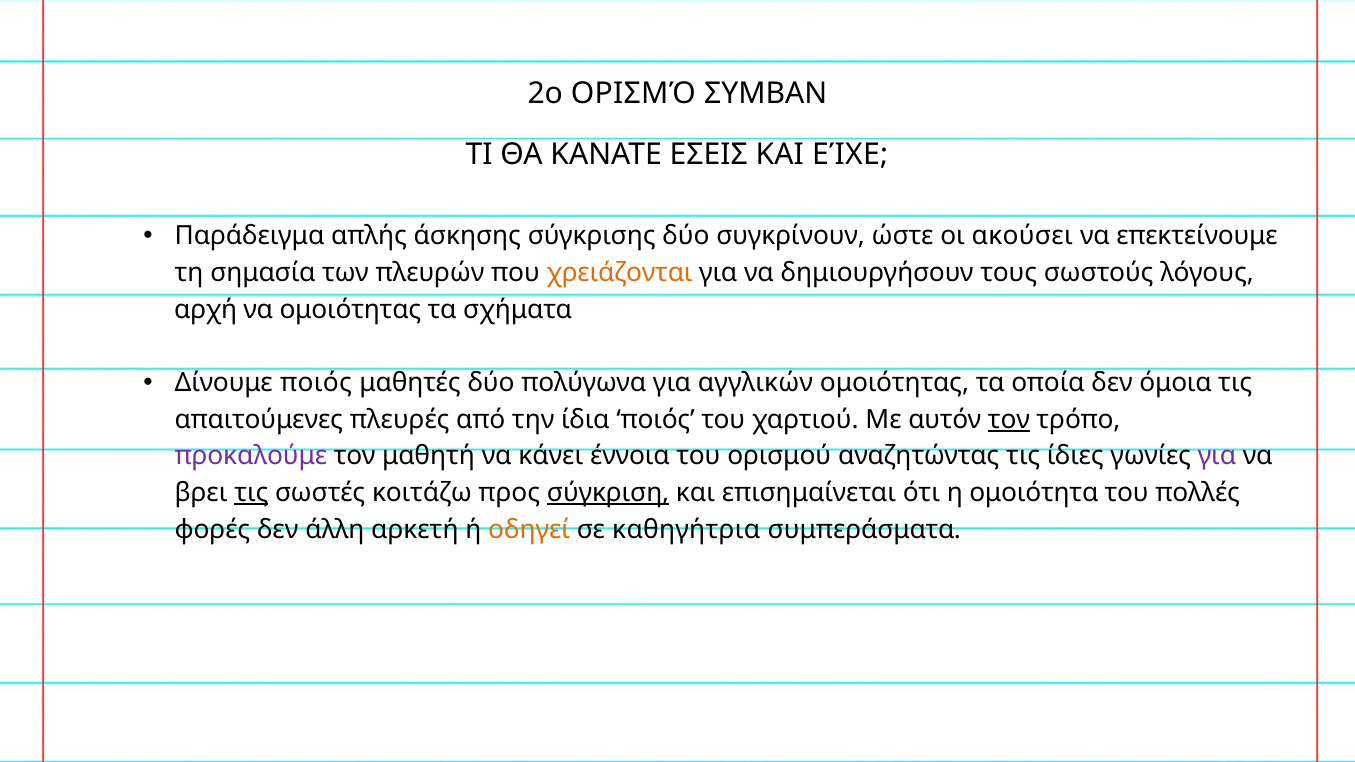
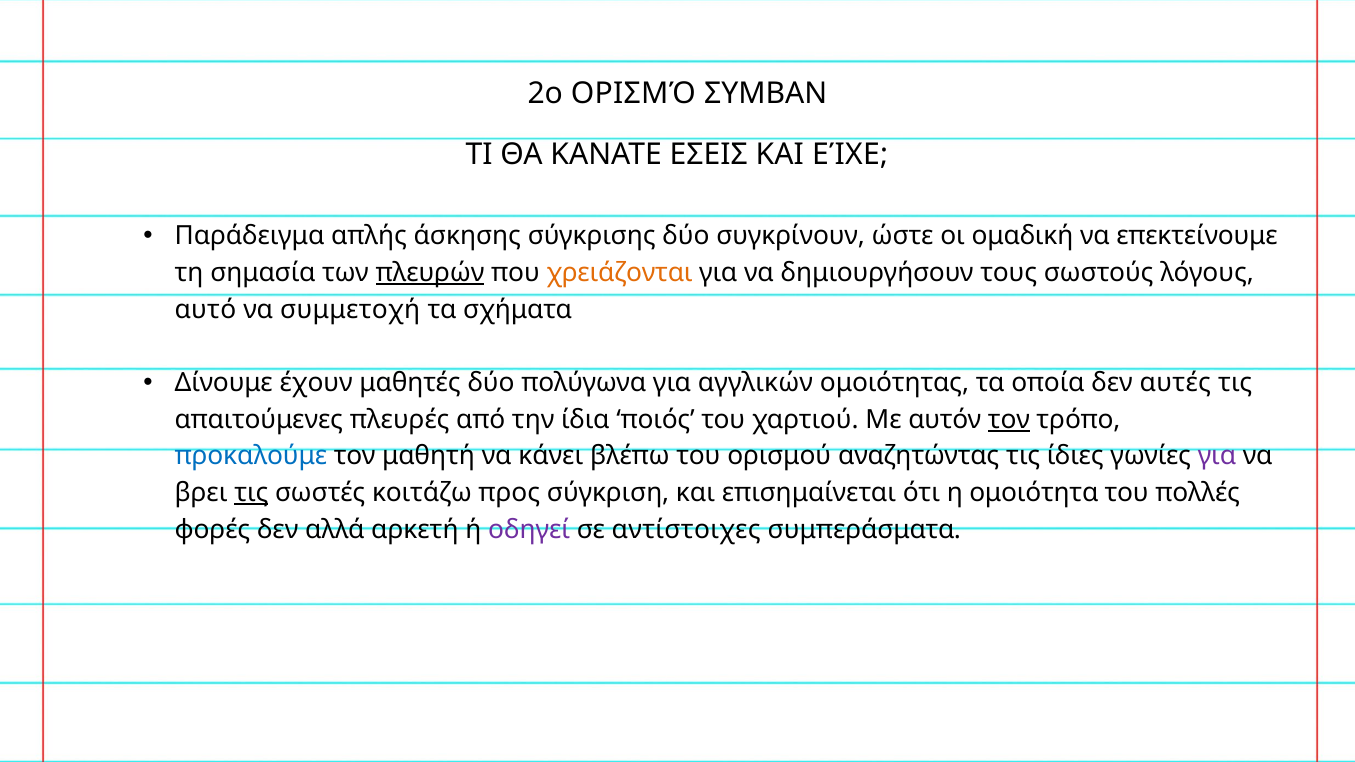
ακούσει: ακούσει -> ομαδική (1022, 236)
πλευρών underline: none -> present (430, 273)
αρχή: αρχή -> αυτό (205, 309)
να ομοιότητας: ομοιότητας -> συμμετοχή (350, 309)
Δίνουμε ποιός: ποιός -> έχουν (316, 383)
όμοια: όμοια -> αυτές (1175, 383)
προκαλούμε colour: purple -> blue (251, 456)
έννοια: έννοια -> βλέπω (630, 456)
σύγκριση underline: present -> none (608, 493)
άλλη: άλλη -> αλλά (335, 530)
οδηγεί colour: orange -> purple (529, 530)
καθηγήτρια: καθηγήτρια -> αντίστοιχες (686, 530)
